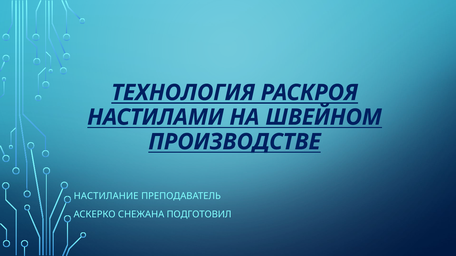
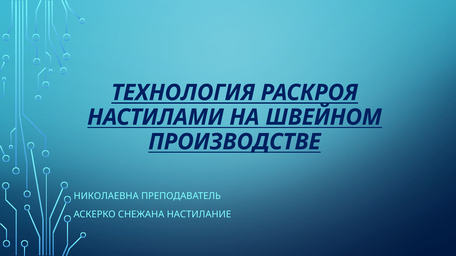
НАСТИЛАНИЕ: НАСТИЛАНИЕ -> НИКОЛАЕВНА (106, 196)
ПОДГОТОВИЛ: ПОДГОТОВИЛ -> НАСТИЛАНИЕ (199, 215)
